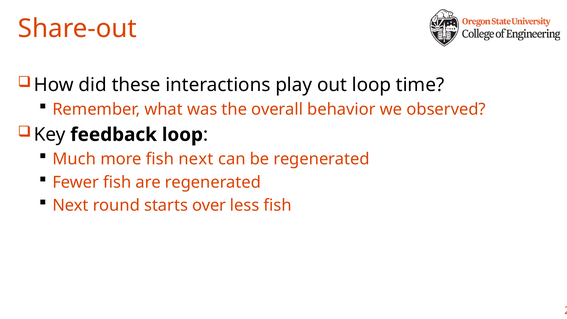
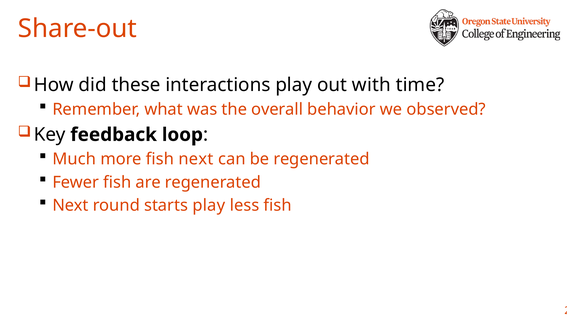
out loop: loop -> with (371, 85)
starts over: over -> play (209, 205)
